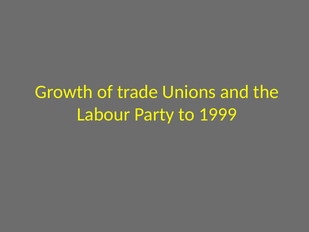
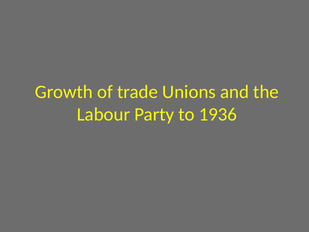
1999: 1999 -> 1936 (218, 114)
